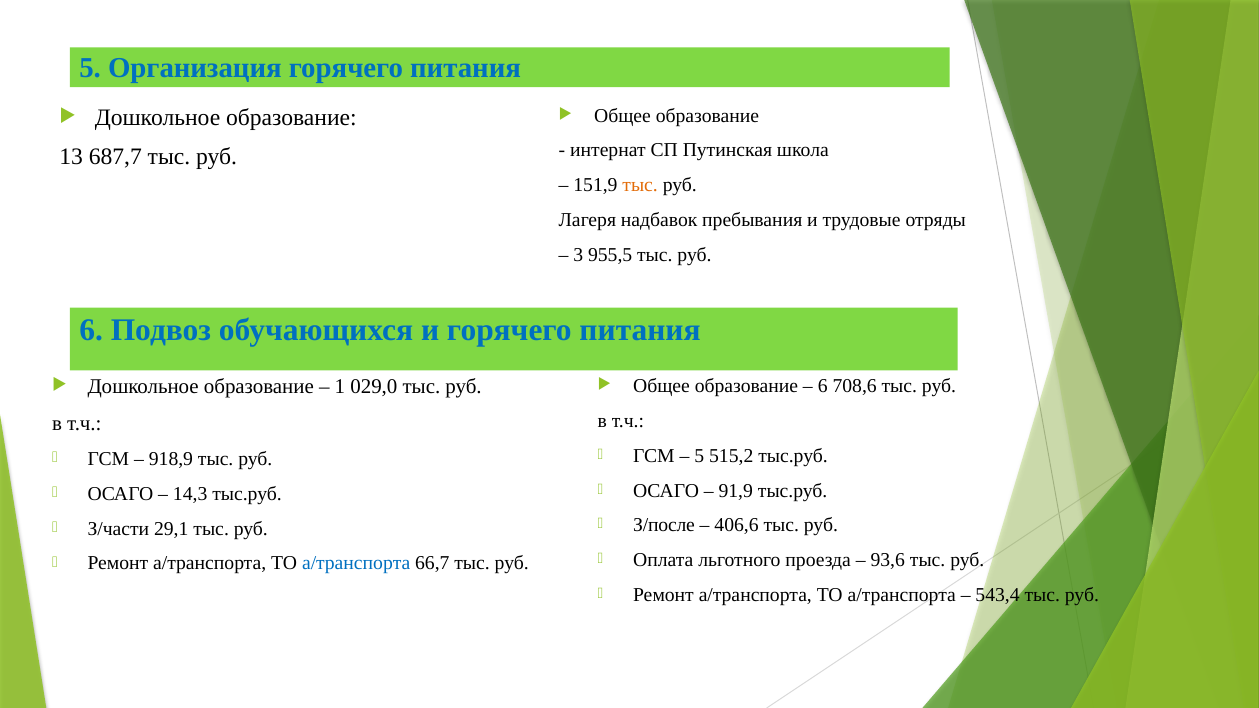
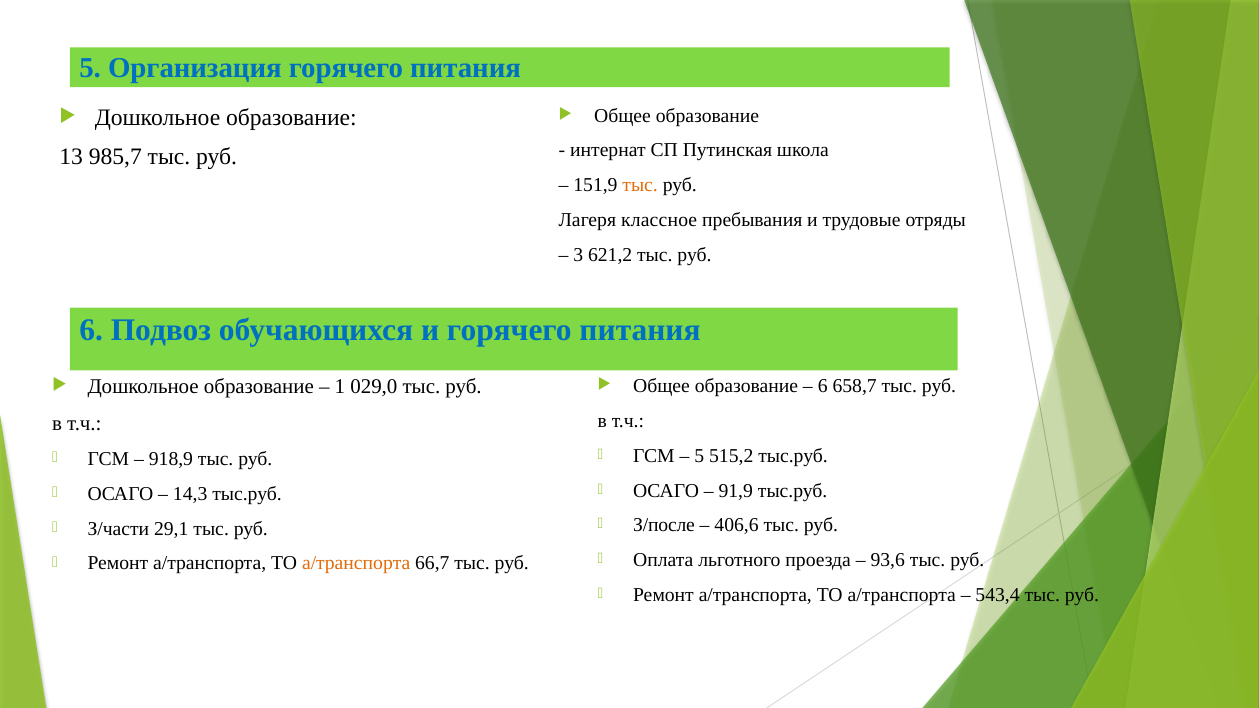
687,7: 687,7 -> 985,7 (115, 157)
надбавок: надбавок -> классное (659, 220)
955,5: 955,5 -> 621,2 (610, 255)
708,6: 708,6 -> 658,7 (855, 386)
а/транспорта colour: blue -> orange (356, 564)
